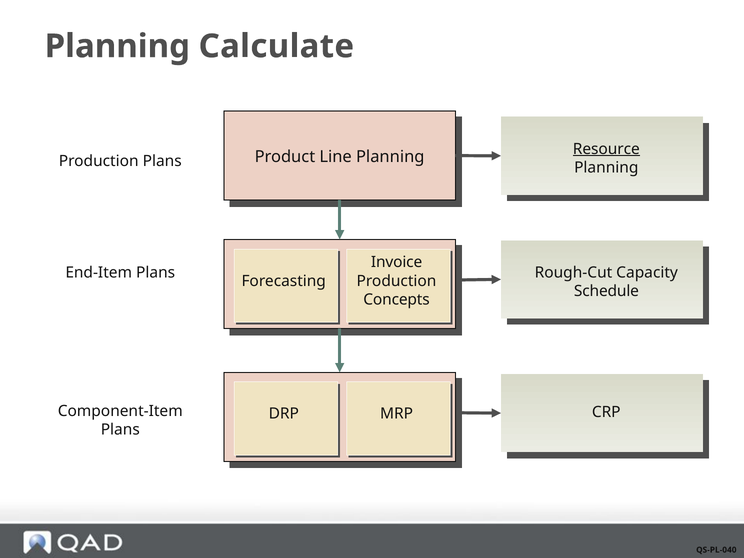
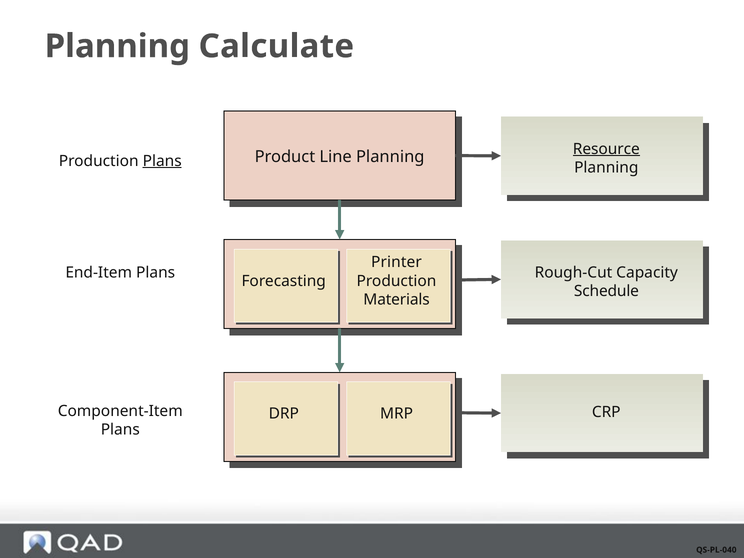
Plans underline: none -> present (162, 161)
Invoice: Invoice -> Printer (396, 262)
Concepts: Concepts -> Materials (397, 300)
